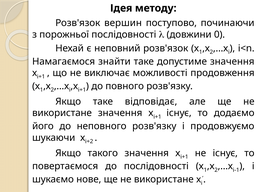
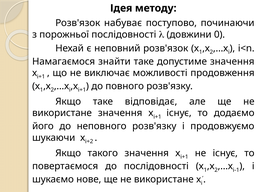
вершин: вершин -> набуває (123, 23)
